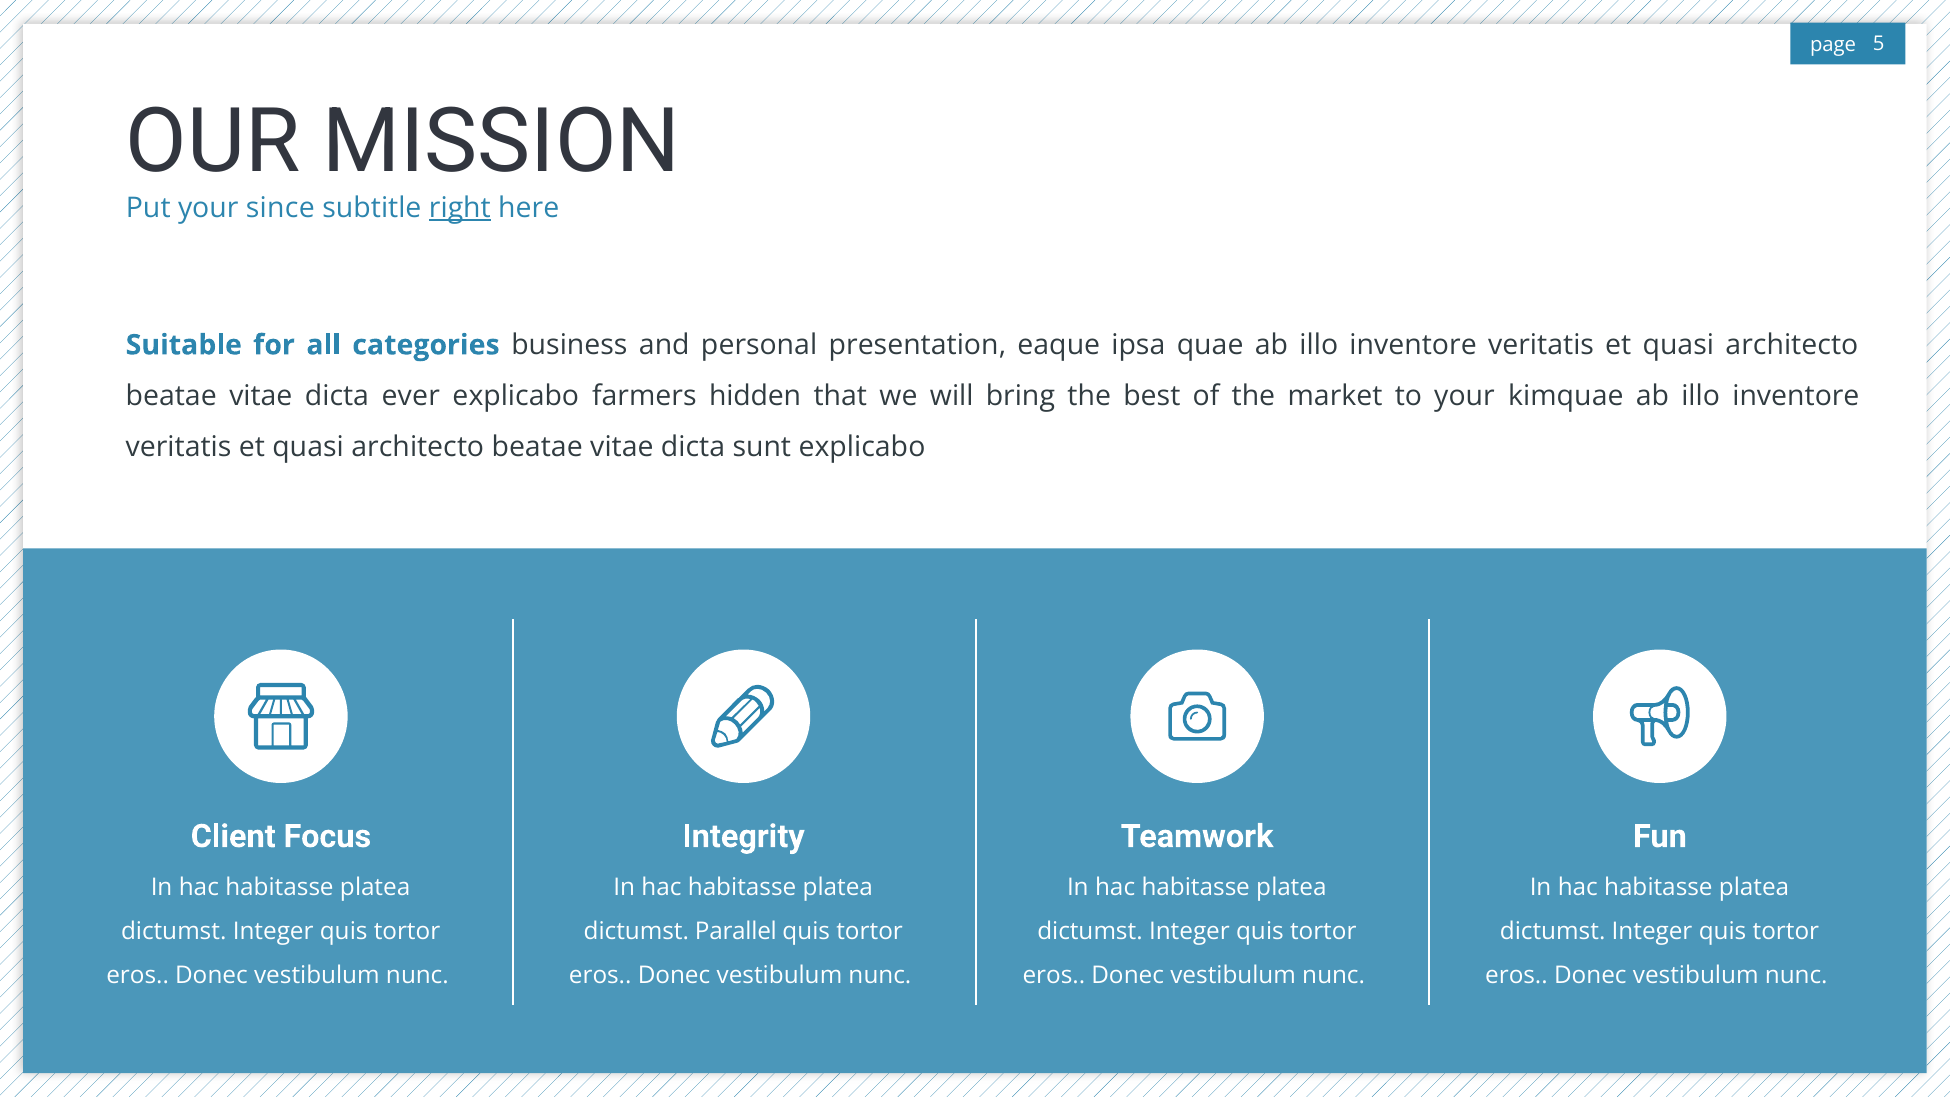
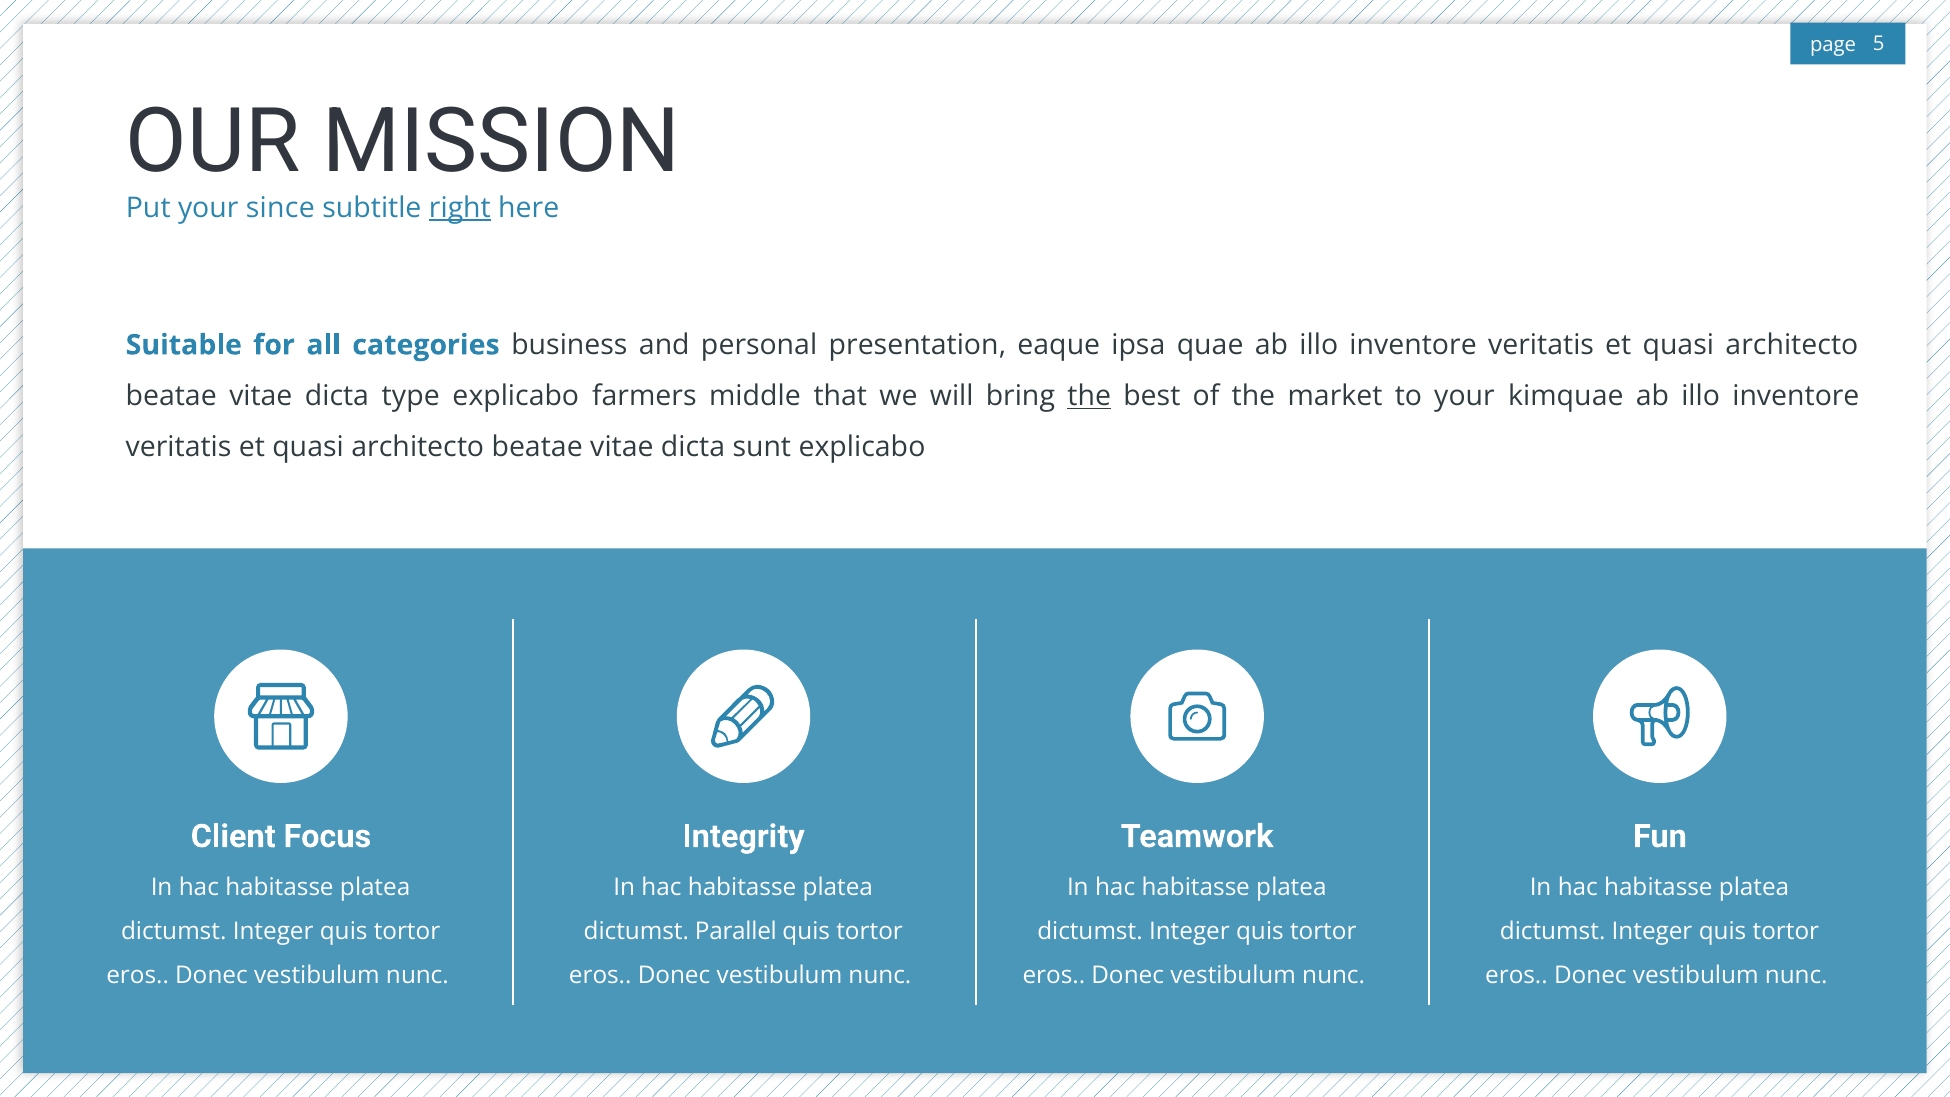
ever: ever -> type (411, 396)
hidden: hidden -> middle (755, 396)
the underline: none -> present (1089, 396)
